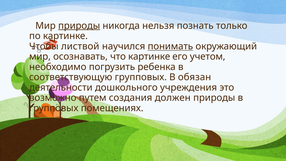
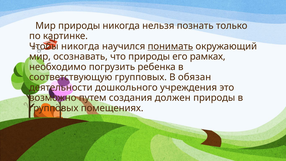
природы underline: present -> none (79, 26)
Чтобы листвой: листвой -> никогда (80, 46)
что картинке: картинке -> природы (149, 57)
учетом: учетом -> рамках (208, 57)
